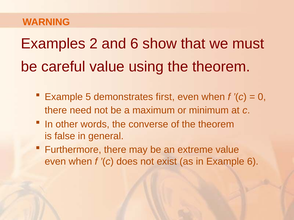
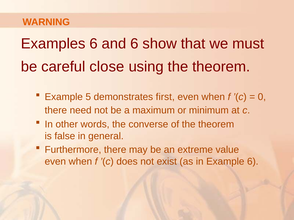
Examples 2: 2 -> 6 (94, 44)
careful value: value -> close (107, 67)
